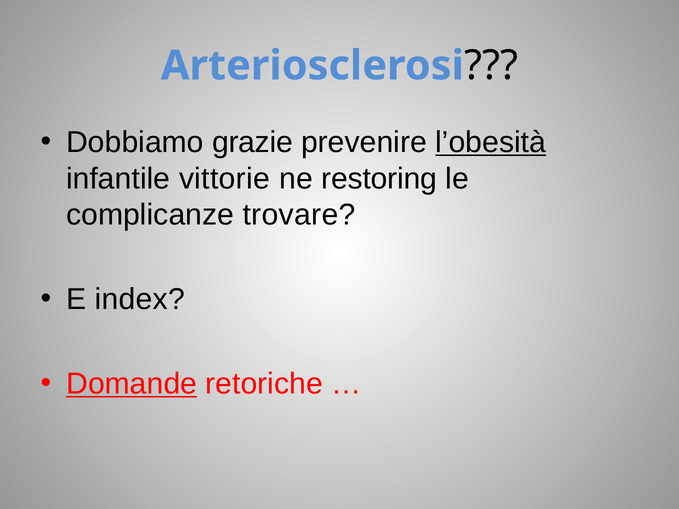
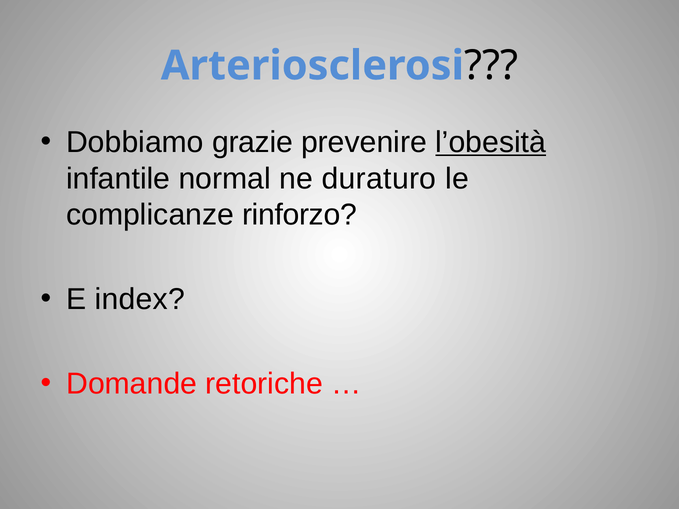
vittorie: vittorie -> normal (225, 179)
restoring: restoring -> duraturo (379, 179)
trovare: trovare -> rinforzo (300, 215)
Domande underline: present -> none (132, 384)
